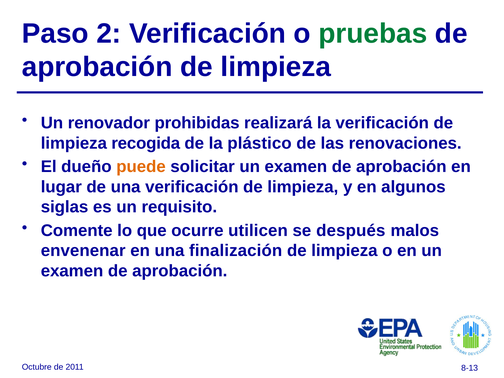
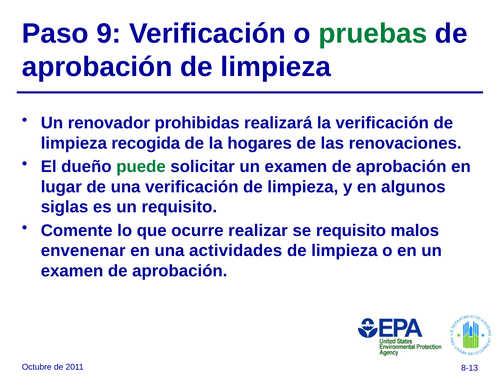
2: 2 -> 9 (109, 33)
plástico: plástico -> hogares (260, 143)
puede colour: orange -> green (141, 167)
utilicen: utilicen -> realizar (258, 230)
se después: después -> requisito (351, 230)
finalización: finalización -> actividades (236, 251)
